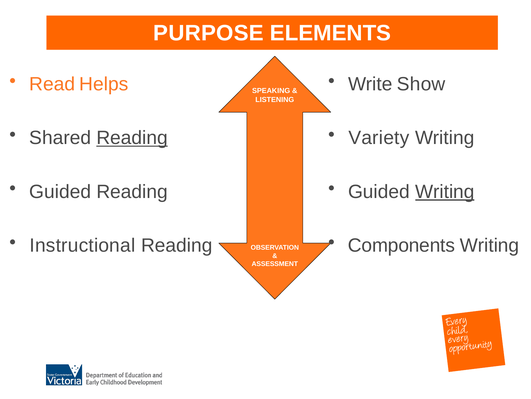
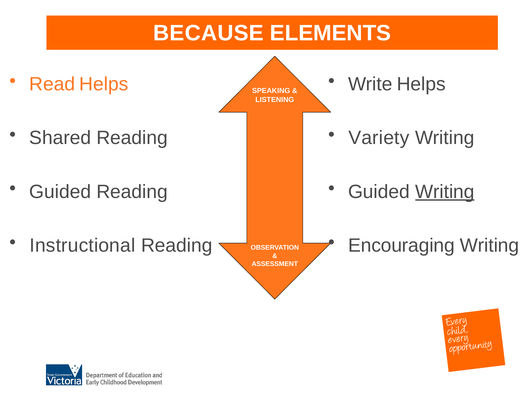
PURPOSE: PURPOSE -> BECAUSE (208, 33)
Write Show: Show -> Helps (421, 84)
Reading underline: present -> none (132, 138)
Components: Components -> Encouraging (401, 245)
